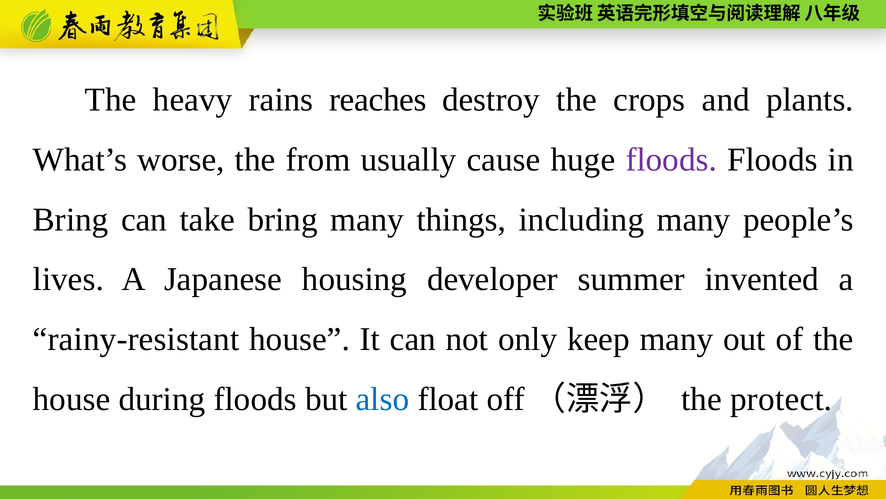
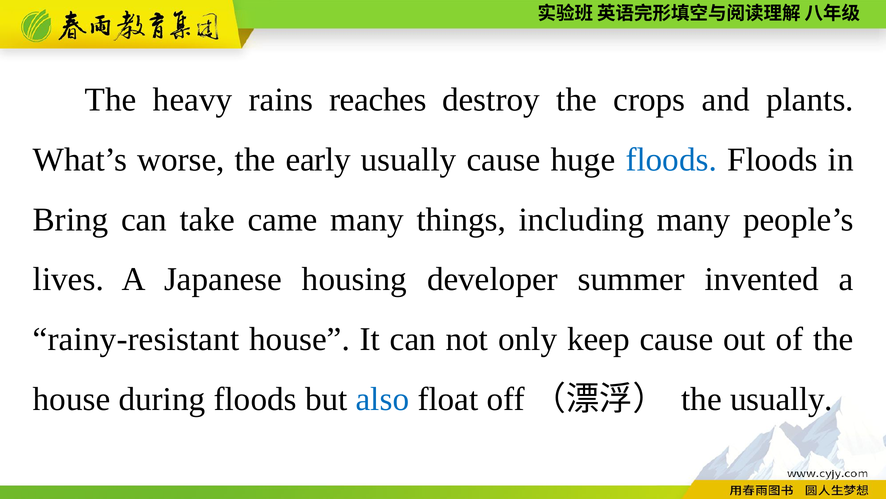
from: from -> early (318, 160)
floods colour: purple -> blue (671, 160)
take bring: bring -> came (283, 219)
keep many: many -> cause (676, 339)
the protect: protect -> usually (781, 399)
